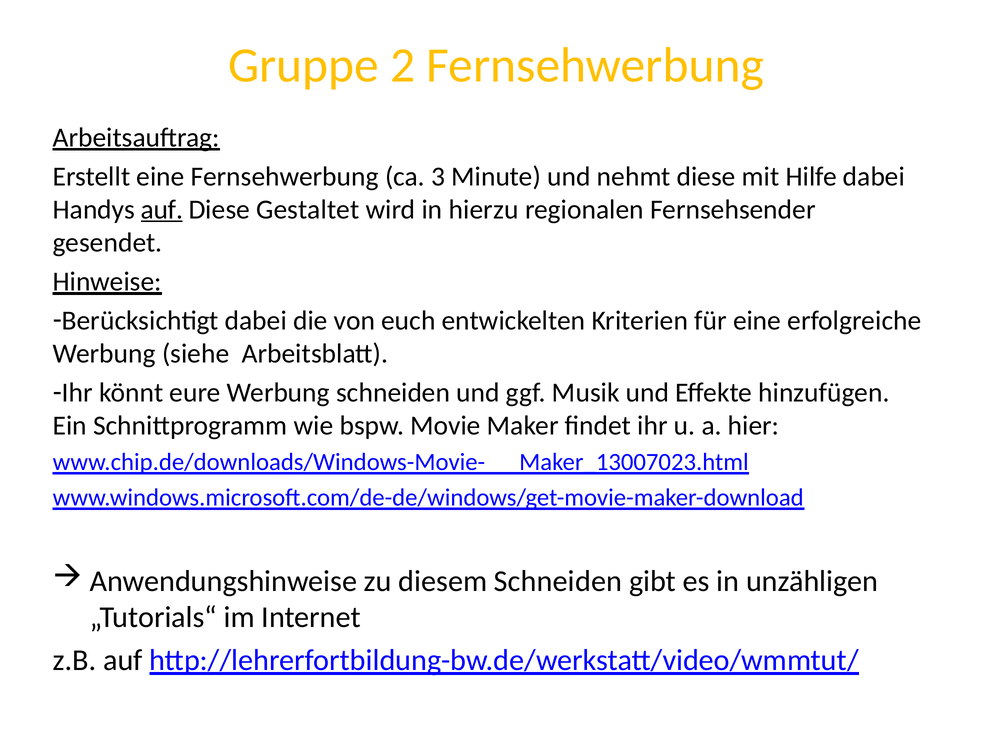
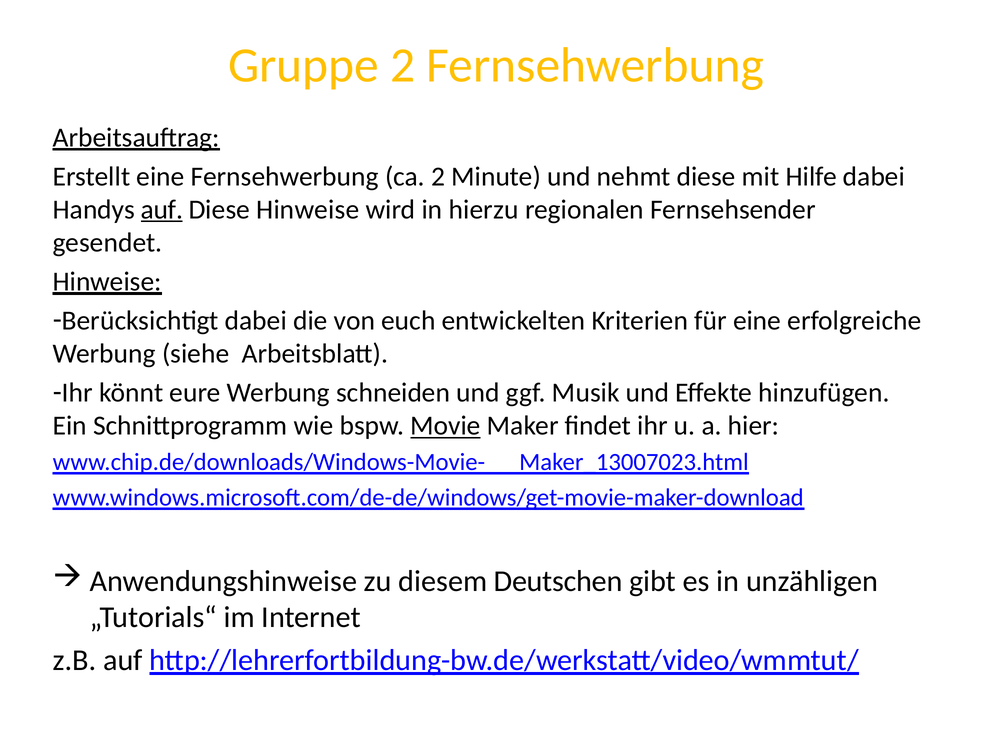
ca 3: 3 -> 2 (438, 176)
Diese Gestaltet: Gestaltet -> Hinweise (308, 209)
Movie underline: none -> present (445, 426)
diesem Schneiden: Schneiden -> Deutschen (558, 581)
